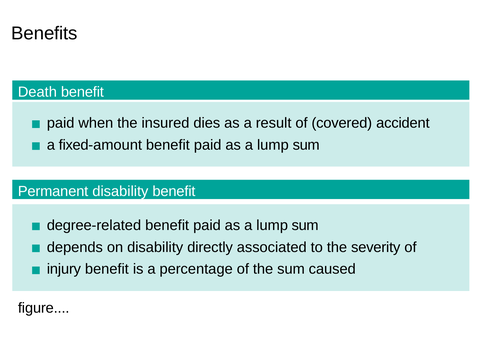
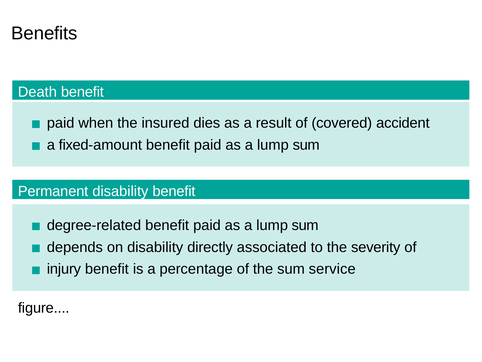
caused: caused -> service (332, 269)
